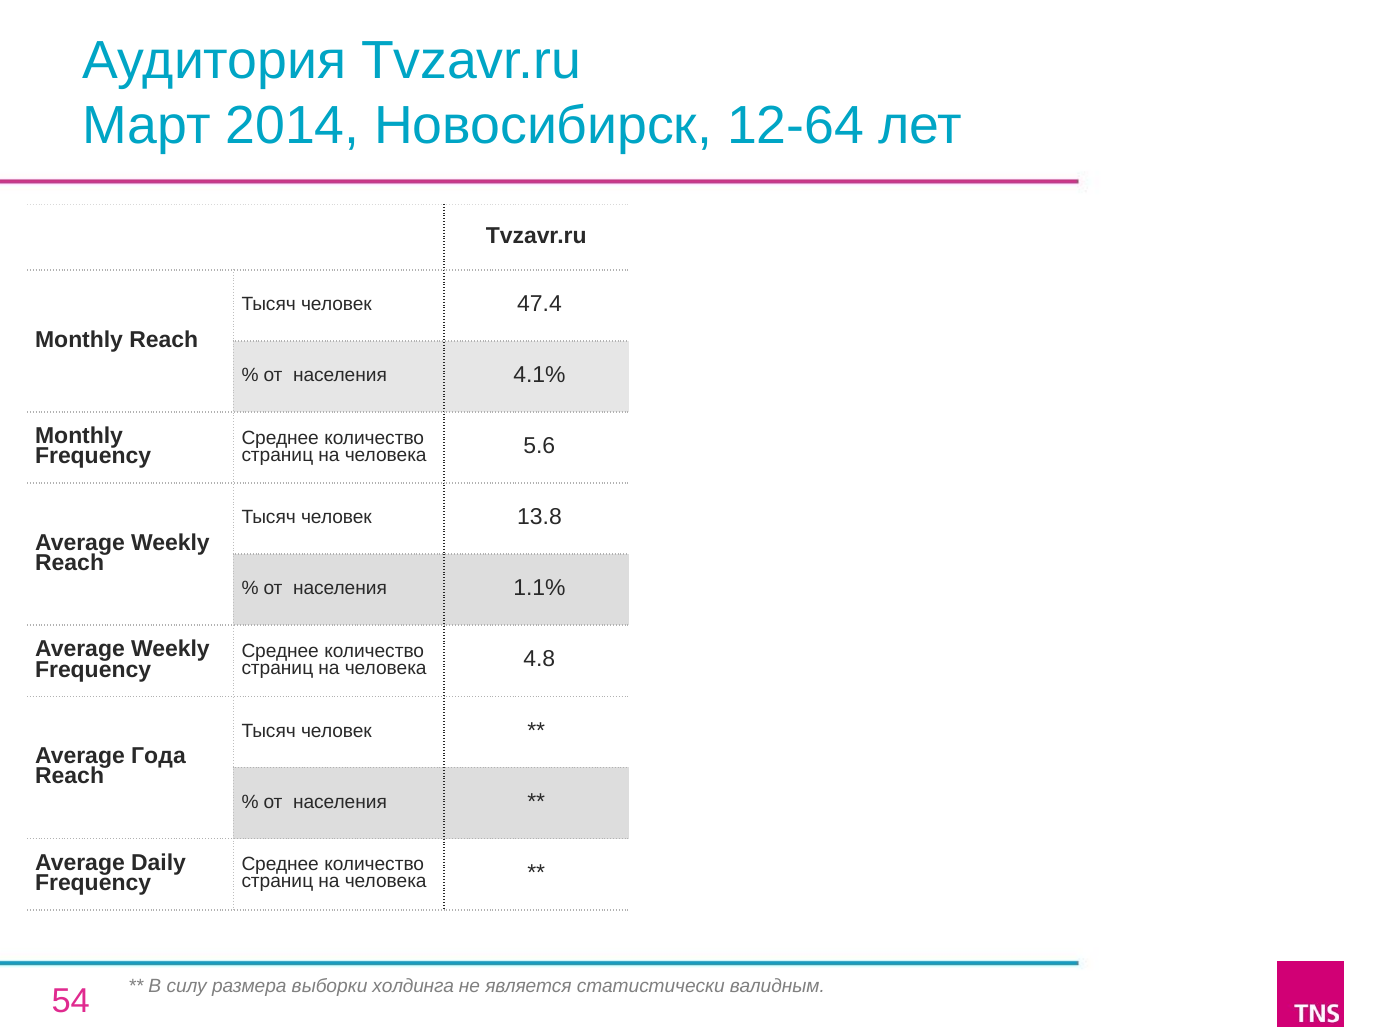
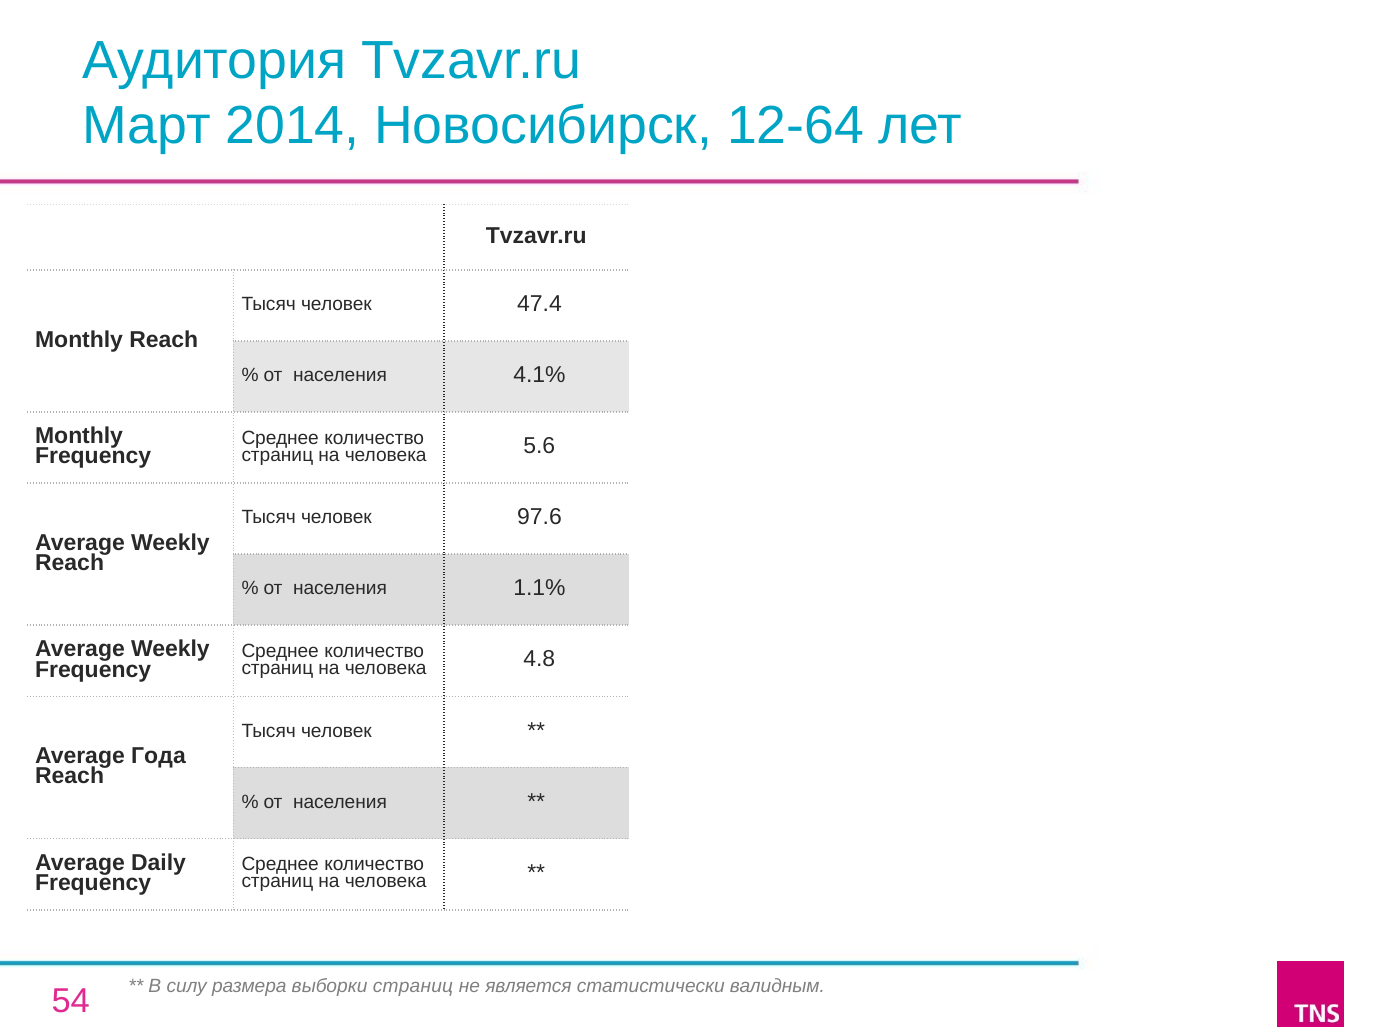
13.8: 13.8 -> 97.6 (539, 517)
выборки холдинга: холдинга -> страниц (413, 987)
